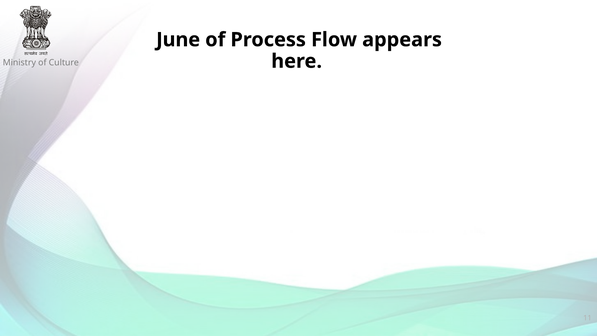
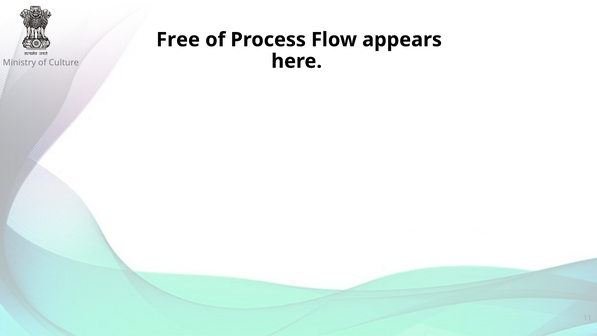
June: June -> Free (178, 40)
